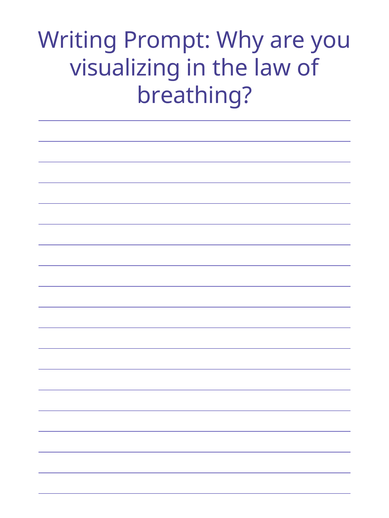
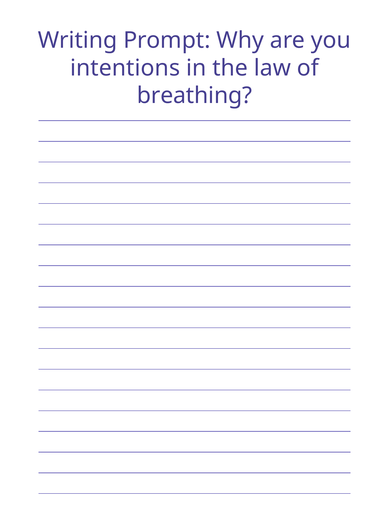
visualizing: visualizing -> intentions (125, 68)
